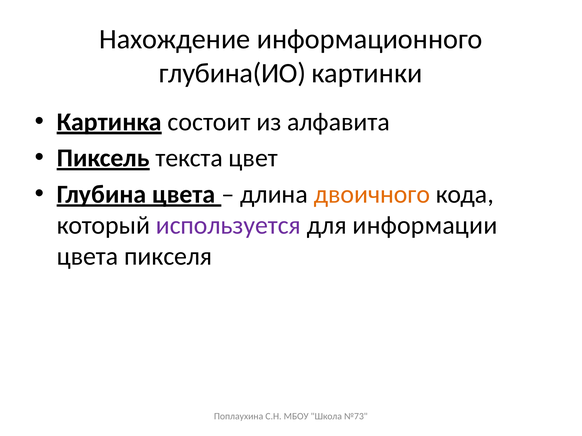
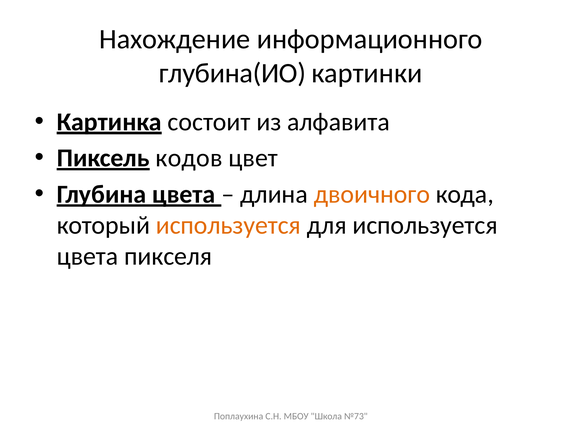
текста: текста -> кодов (189, 158)
используется colour: purple -> orange (228, 226)
для информации: информации -> используется (425, 226)
